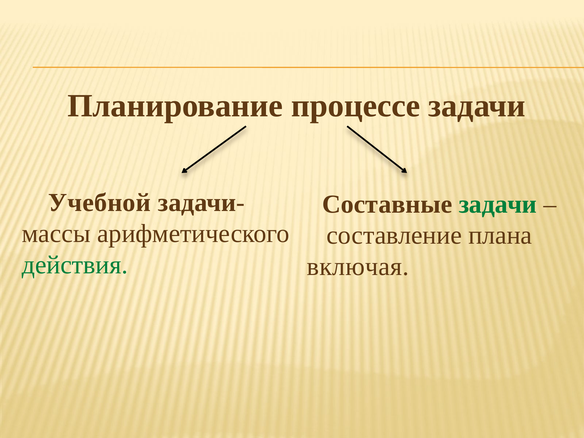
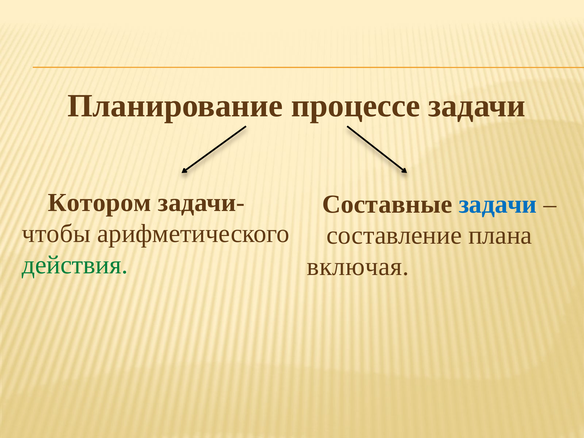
Учебной: Учебной -> Котором (100, 202)
задачи colour: green -> blue (498, 204)
массы: массы -> чтобы (56, 234)
